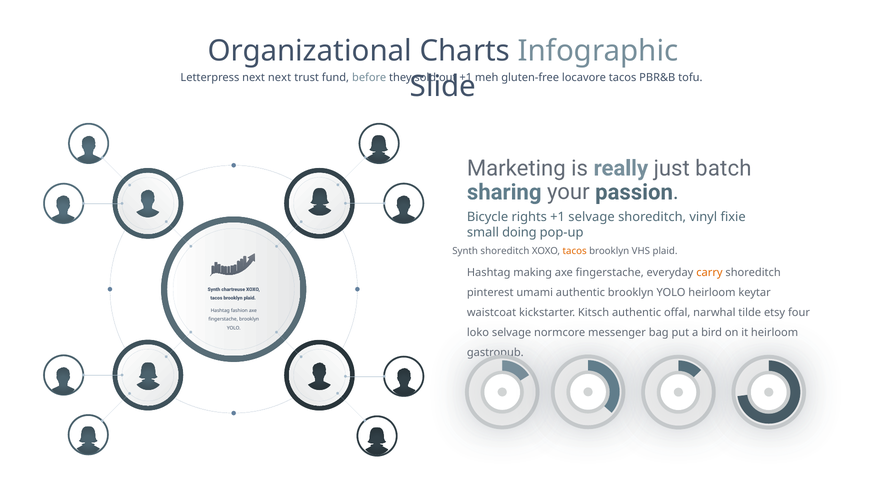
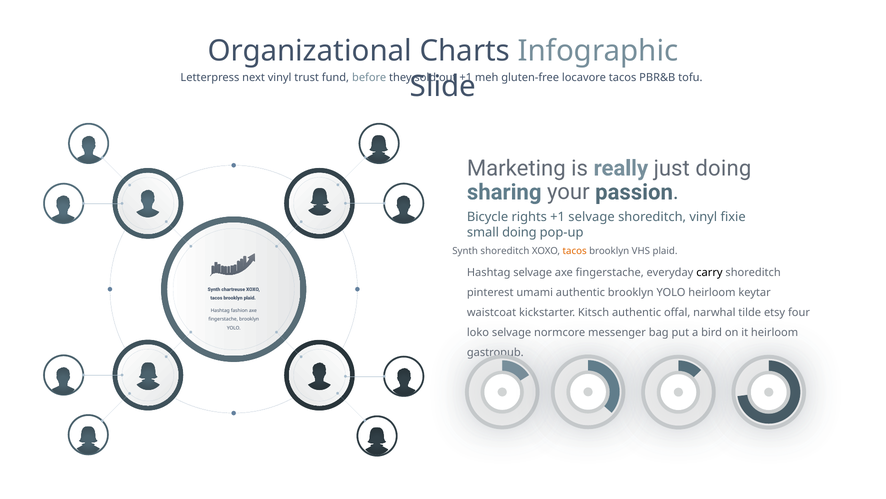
next next: next -> vinyl (280, 77)
just batch: batch -> doing (723, 168)
Hashtag making: making -> selvage (533, 272)
carry colour: orange -> black (709, 272)
